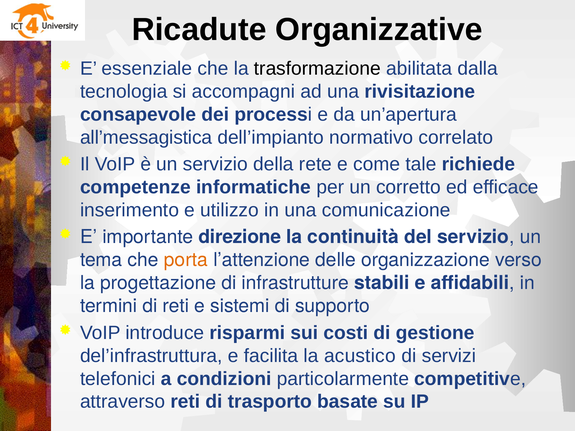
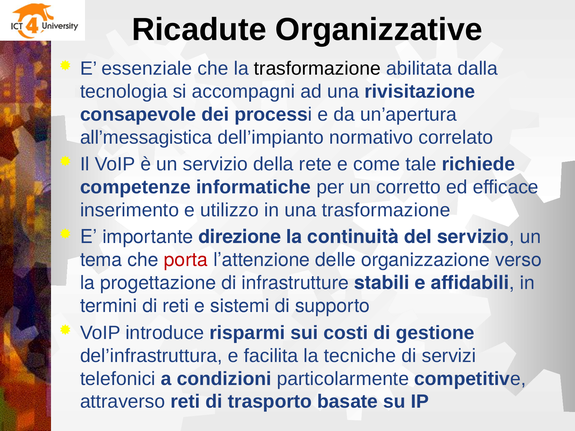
una comunicazione: comunicazione -> trasformazione (386, 210)
porta colour: orange -> red (186, 260)
acustico: acustico -> tecniche (360, 356)
